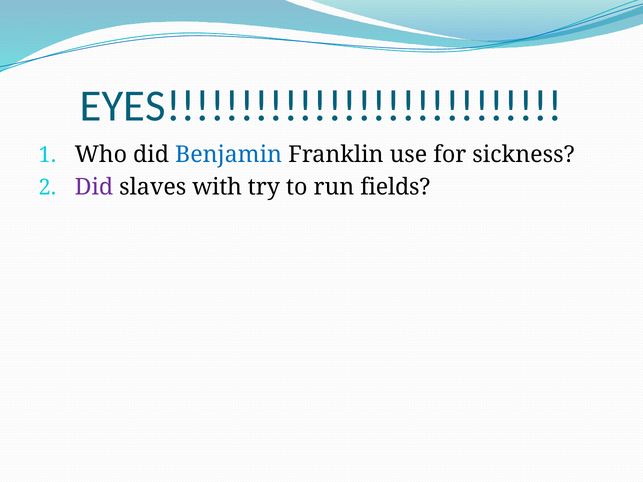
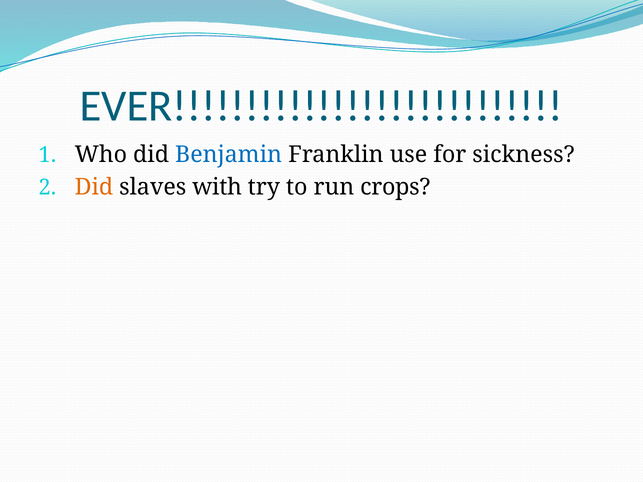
EYES: EYES -> EVER (321, 106)
Did colour: purple -> orange (94, 187)
fields: fields -> crops (395, 187)
